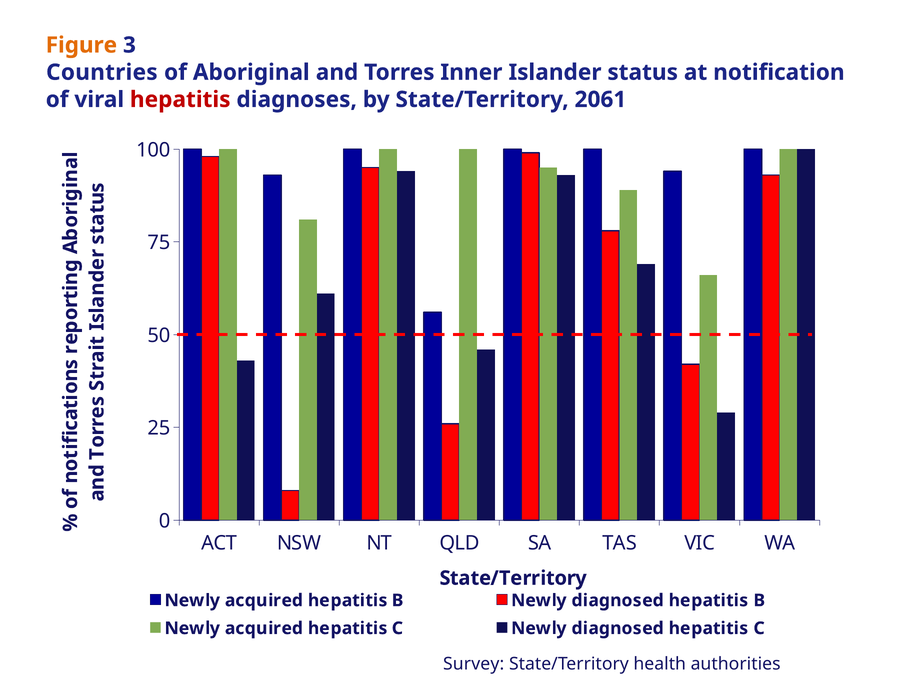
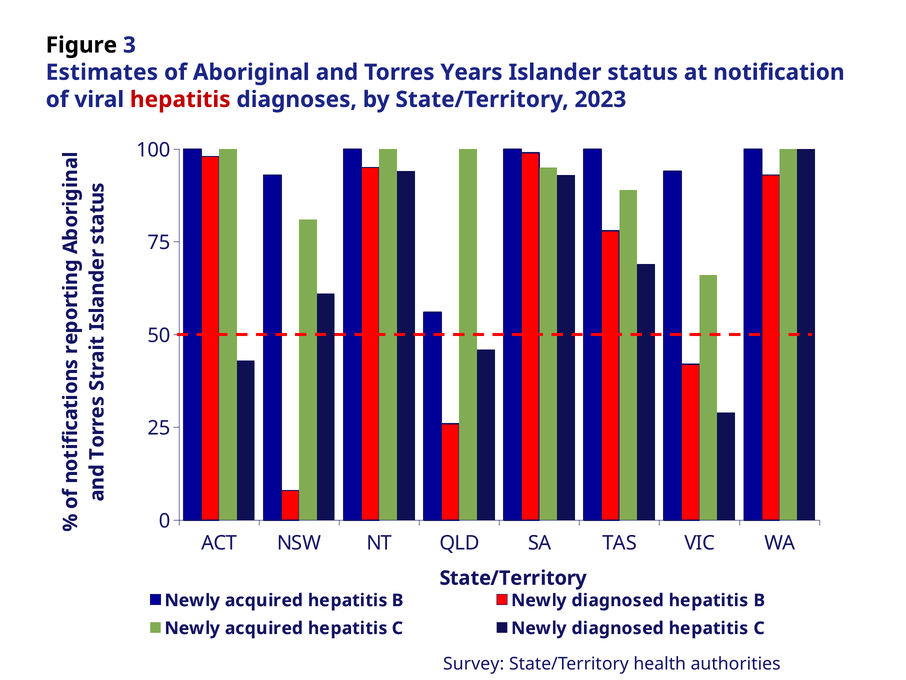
Figure colour: orange -> black (81, 45)
Countries: Countries -> Estimates (102, 72)
Inner: Inner -> Years (471, 72)
2061: 2061 -> 2023 (600, 99)
